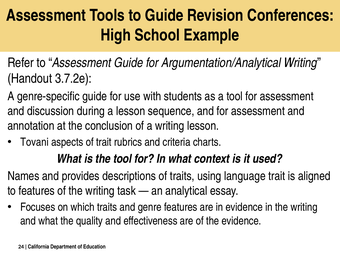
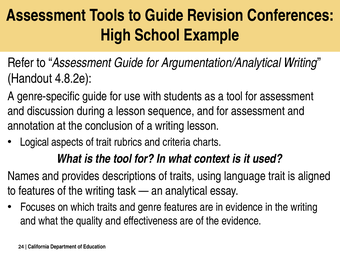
3.7.2e: 3.7.2e -> 4.8.2e (73, 79)
Tovani: Tovani -> Logical (35, 142)
